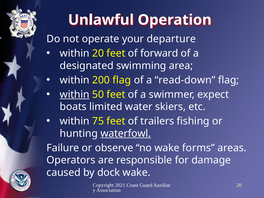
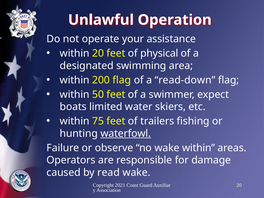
departure: departure -> assistance (171, 39)
forward: forward -> physical (159, 53)
within underline: present -> none (75, 94)
wake forms: forms -> within (199, 148)
dock: dock -> read (109, 173)
